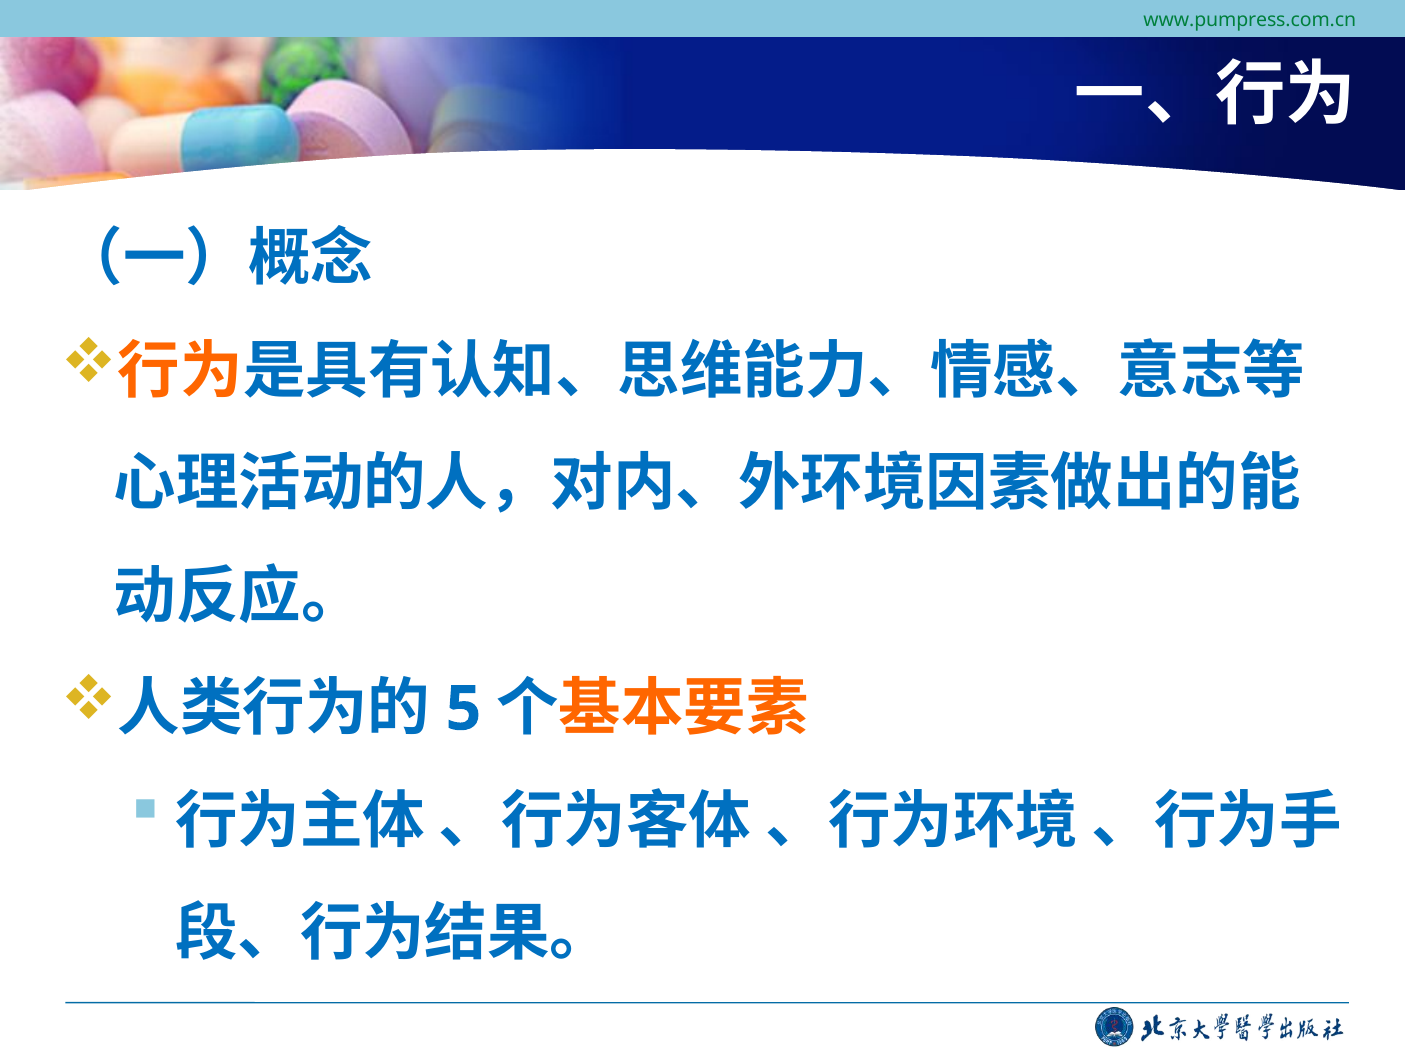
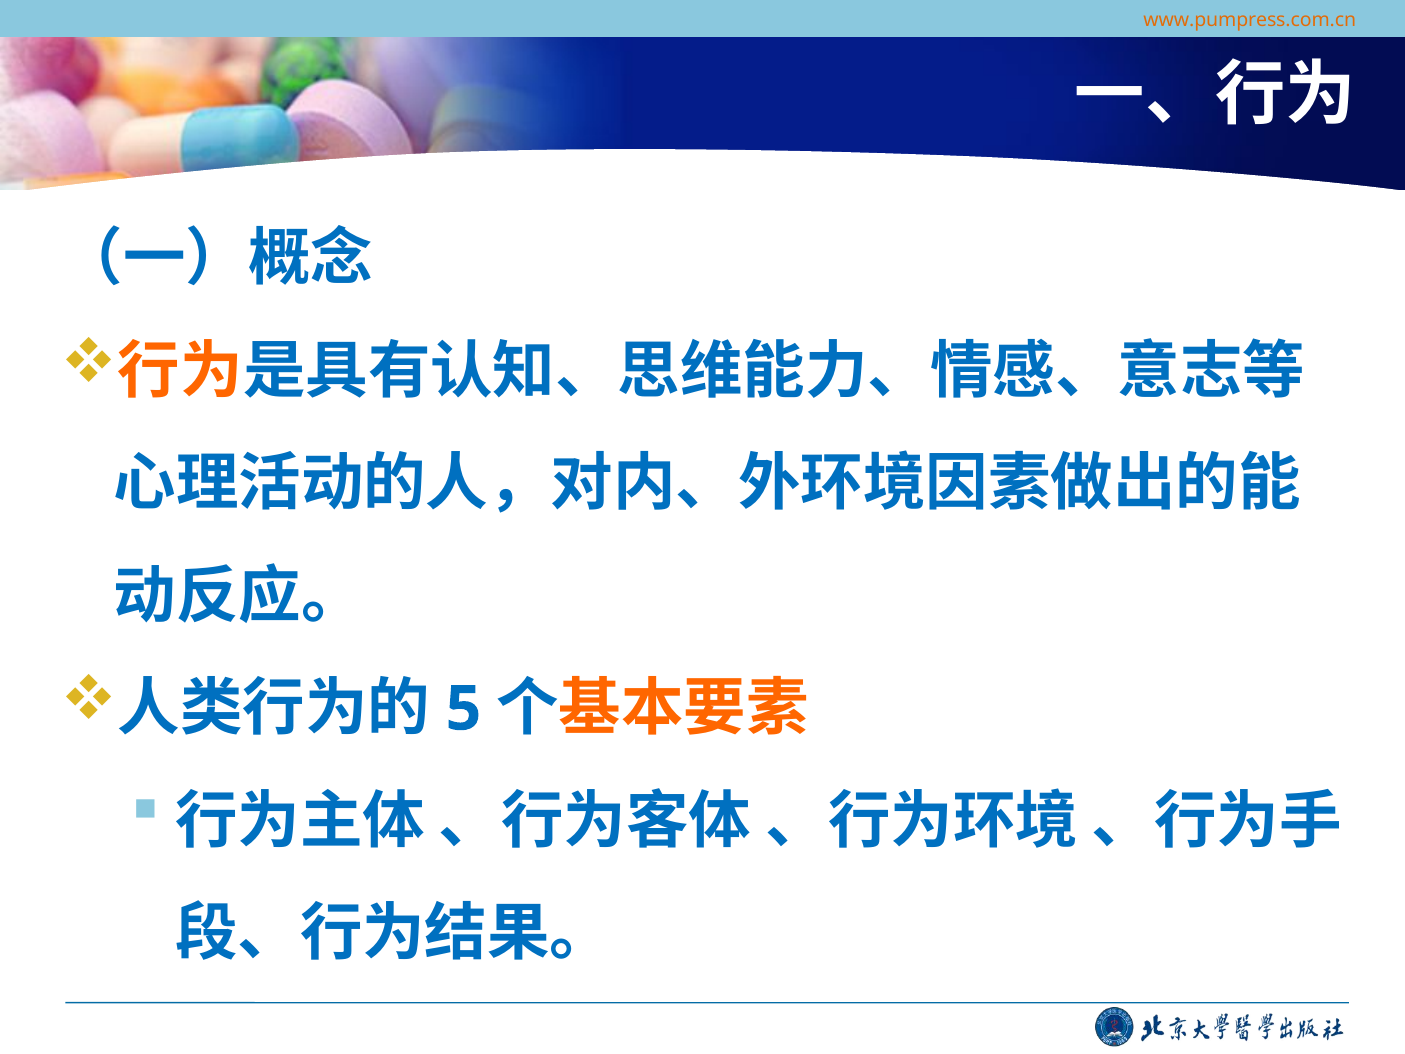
www.pumpress.com.cn colour: green -> orange (1250, 20)
